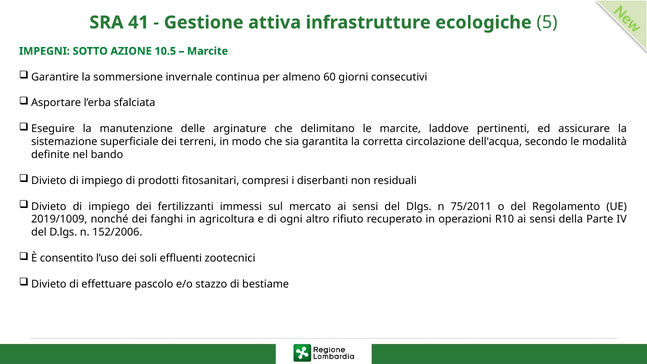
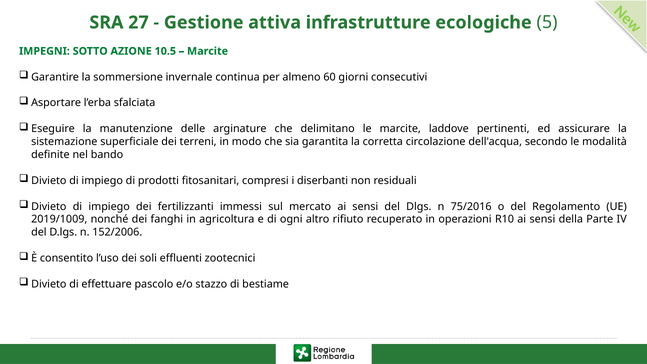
41: 41 -> 27 (138, 22)
75/2011: 75/2011 -> 75/2016 (471, 206)
